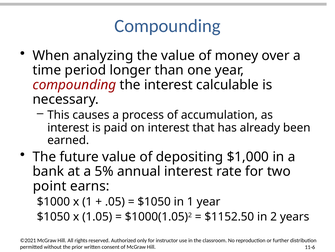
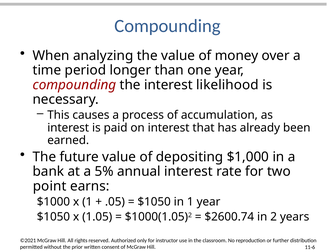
calculable: calculable -> likelihood (227, 85)
$1152.50: $1152.50 -> $2600.74 (229, 216)
